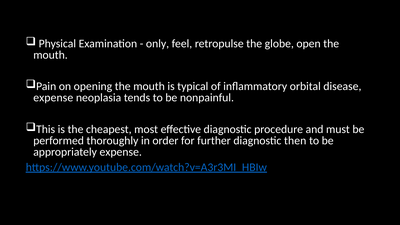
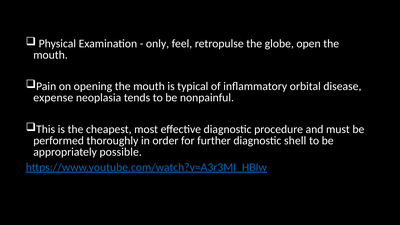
then: then -> shell (295, 141)
appropriately expense: expense -> possible (121, 152)
